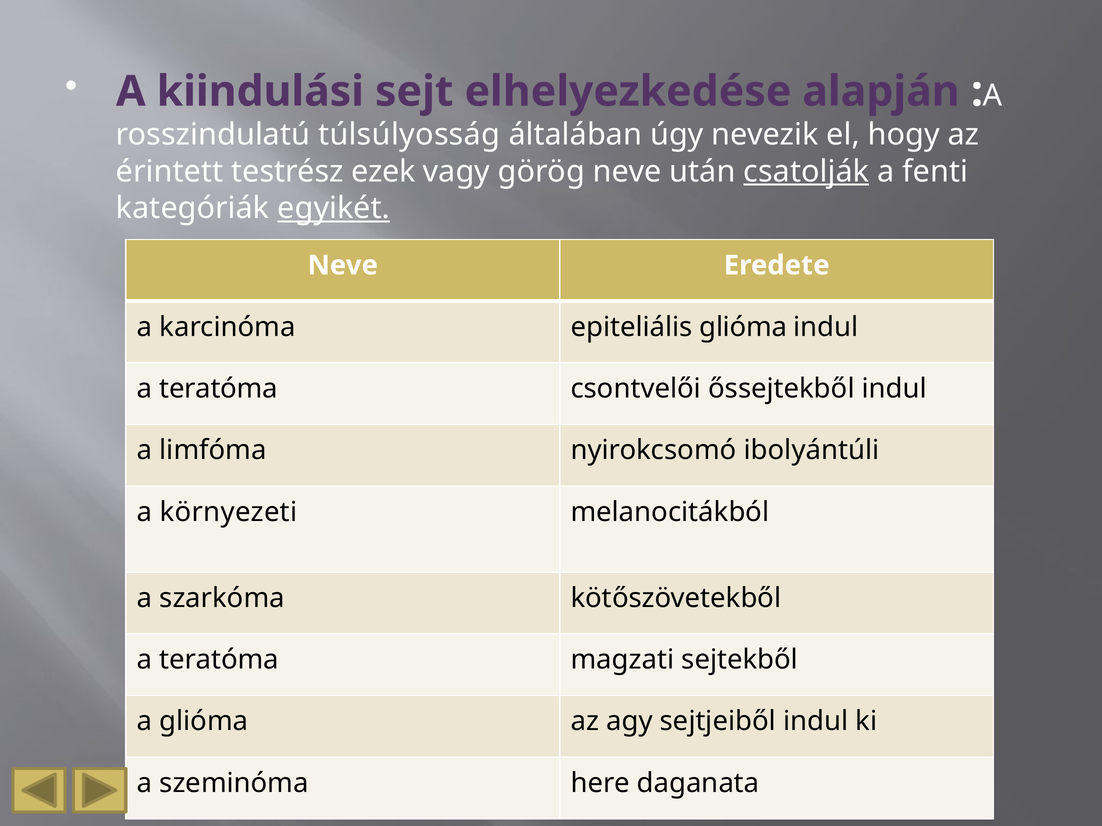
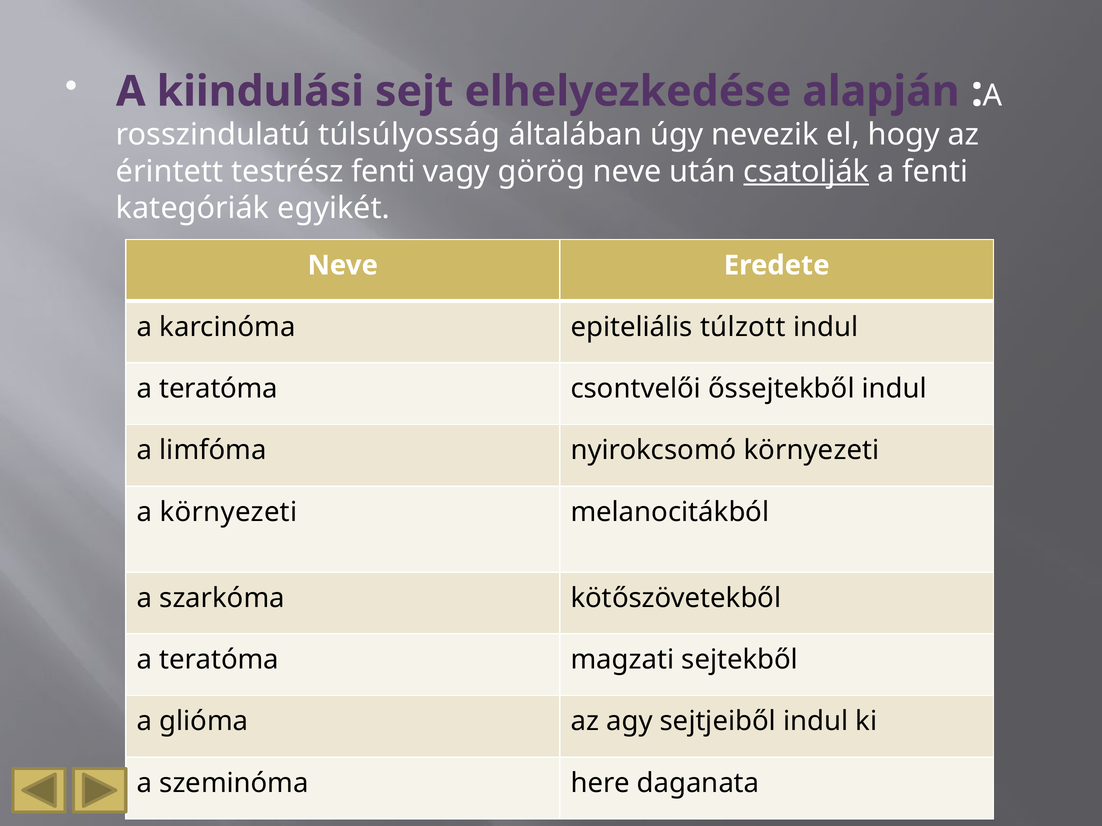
testrész ezek: ezek -> fenti (383, 172)
egyikét underline: present -> none (334, 208)
epiteliális glióma: glióma -> túlzott (743, 327)
nyirokcsomó ibolyántúli: ibolyántúli -> környezeti (811, 451)
